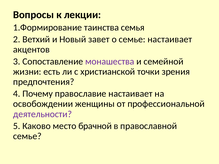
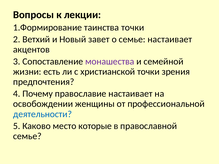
таинства семья: семья -> точки (133, 27)
деятельности colour: purple -> blue (43, 114)
брачной: брачной -> которые (95, 126)
